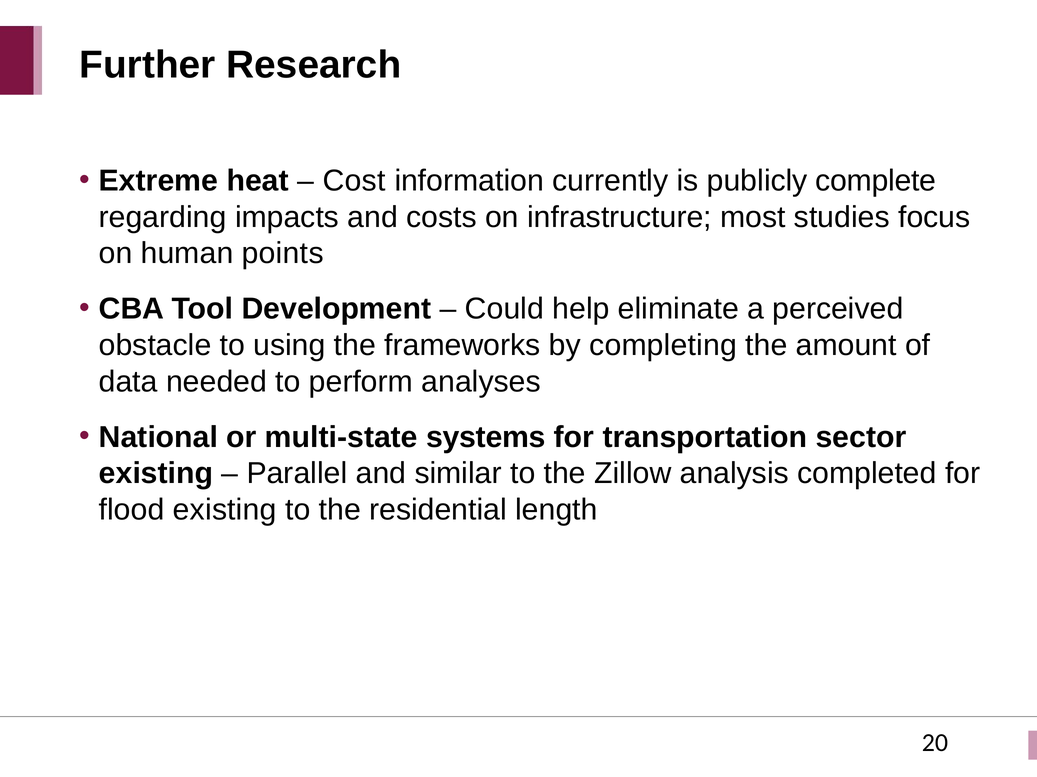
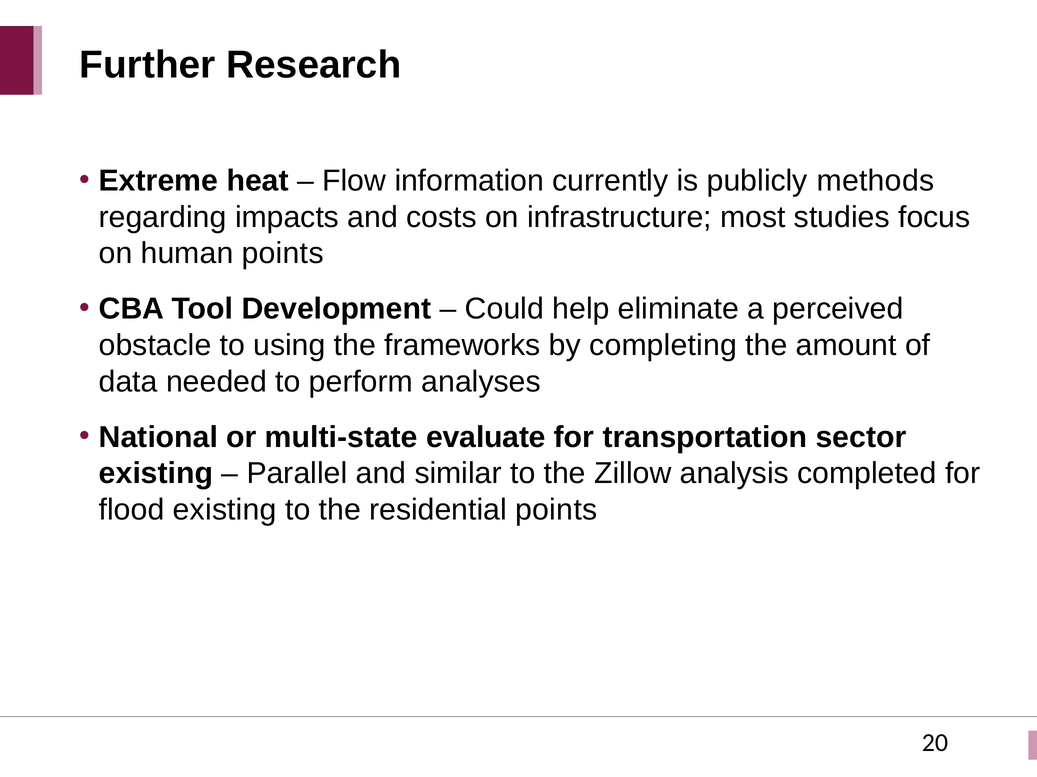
Cost: Cost -> Flow (354, 181)
complete: complete -> methods (875, 181)
systems: systems -> evaluate (486, 438)
residential length: length -> points (556, 510)
